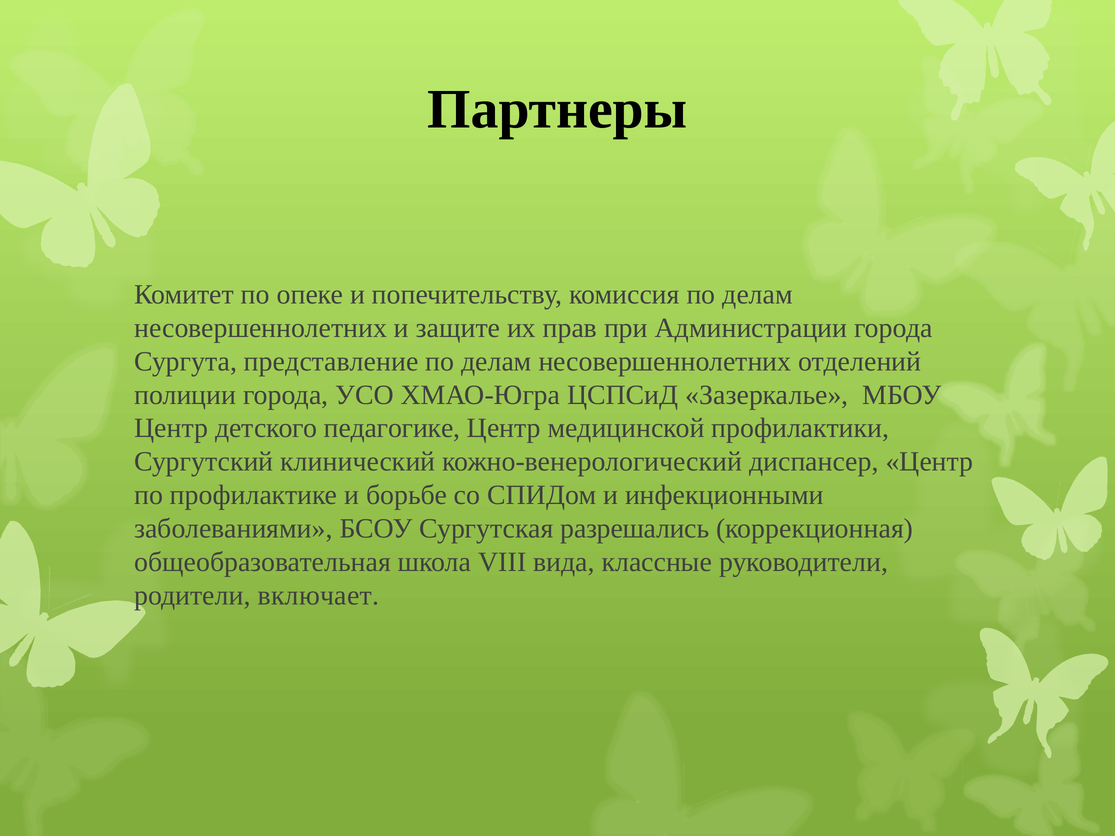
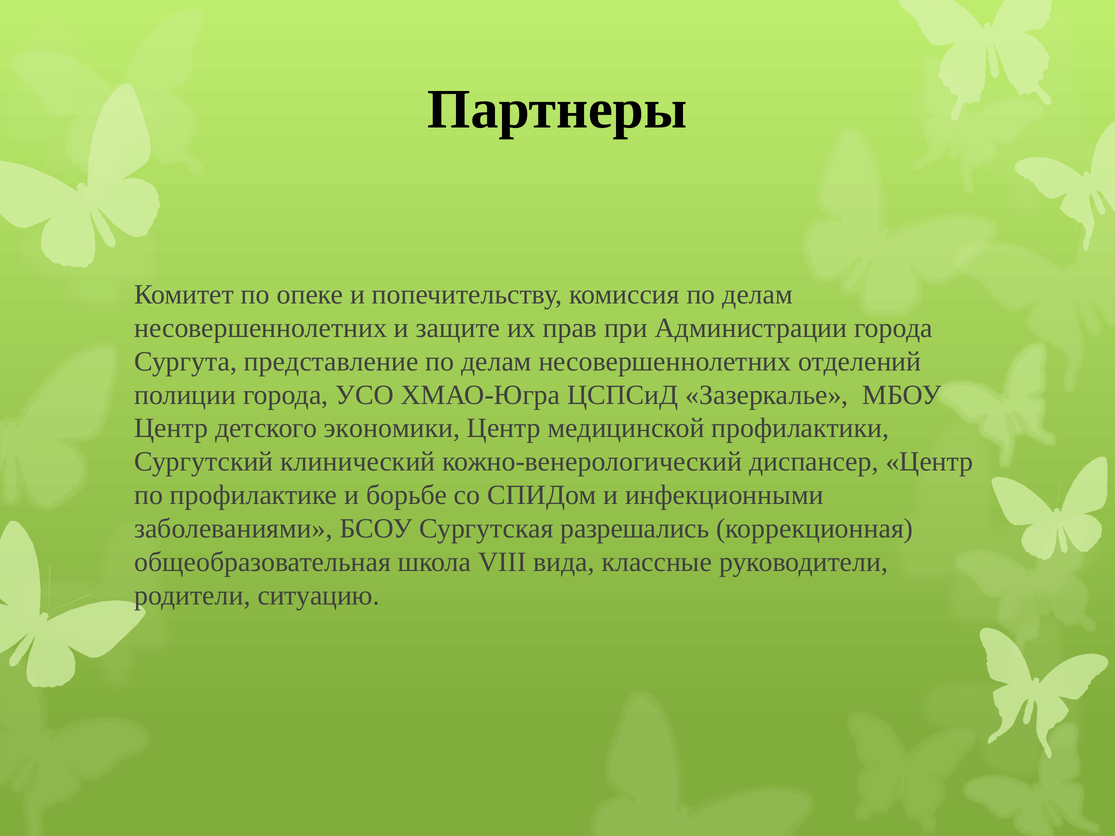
педагогике: педагогике -> экономики (392, 428)
включает: включает -> ситуацию (319, 596)
